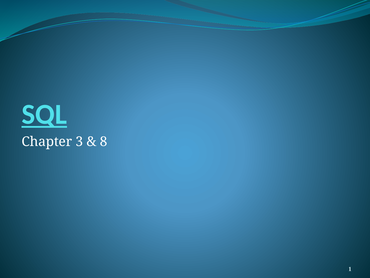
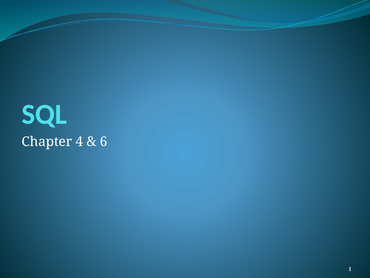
SQL underline: present -> none (44, 114)
3: 3 -> 4 (79, 141)
8: 8 -> 6 (104, 141)
